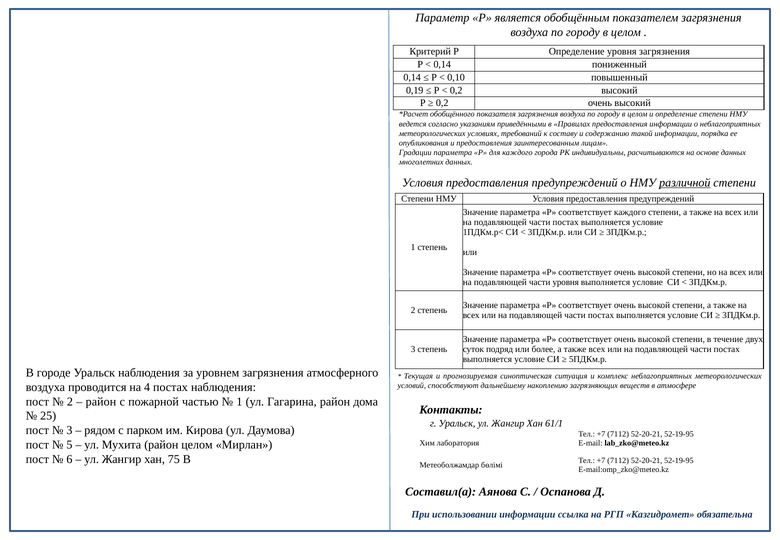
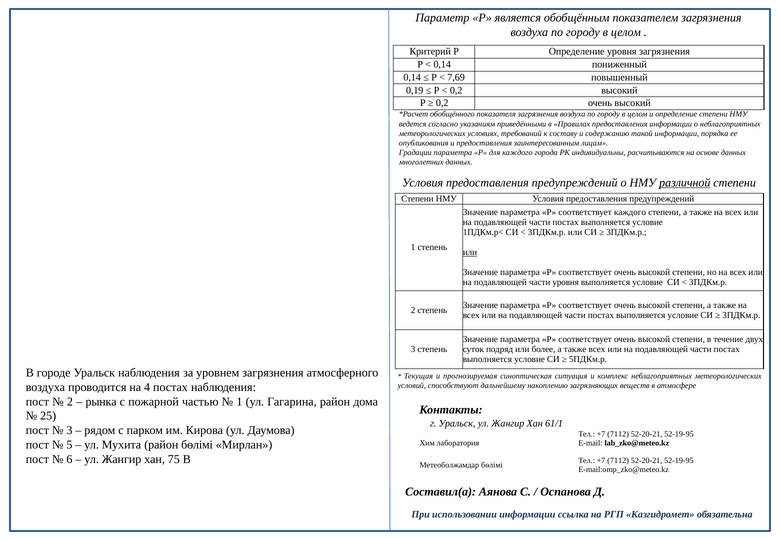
0,10: 0,10 -> 7,69 (456, 77)
или underline: none -> present (470, 252)
район: район -> рынка (101, 402)
район целом: целом -> бөлімі (197, 445)
